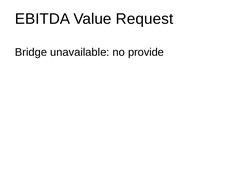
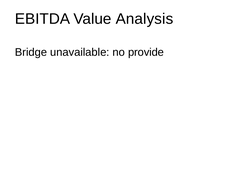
Request: Request -> Analysis (144, 19)
